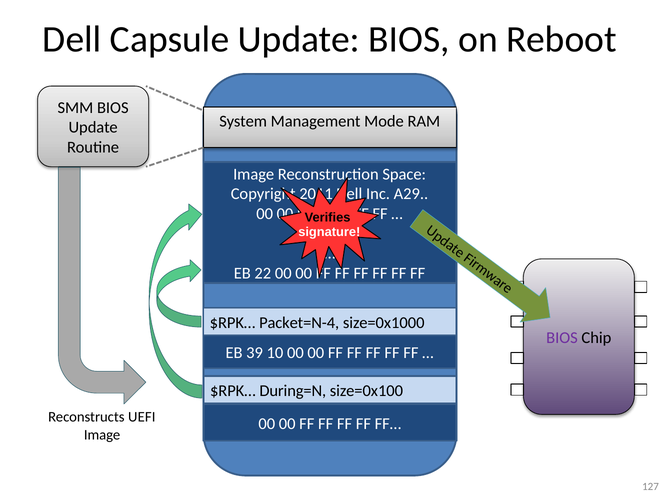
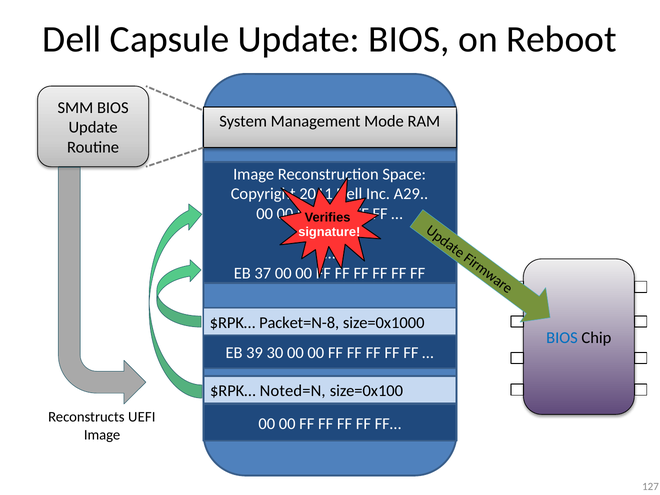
22: 22 -> 37 (263, 273)
Packet=N-4: Packet=N-4 -> Packet=N-8 (299, 323)
BIOS colour: purple -> blue (562, 338)
10: 10 -> 30 (275, 353)
During=N: During=N -> Noted=N (293, 391)
